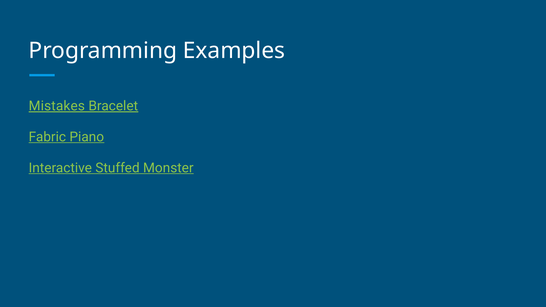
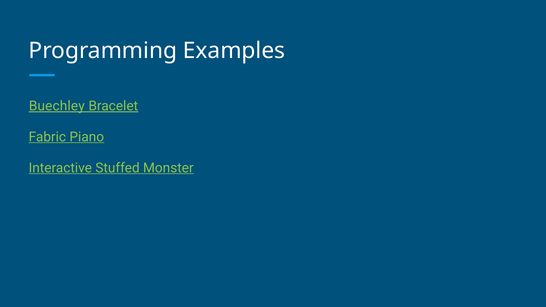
Mistakes: Mistakes -> Buechley (57, 106)
